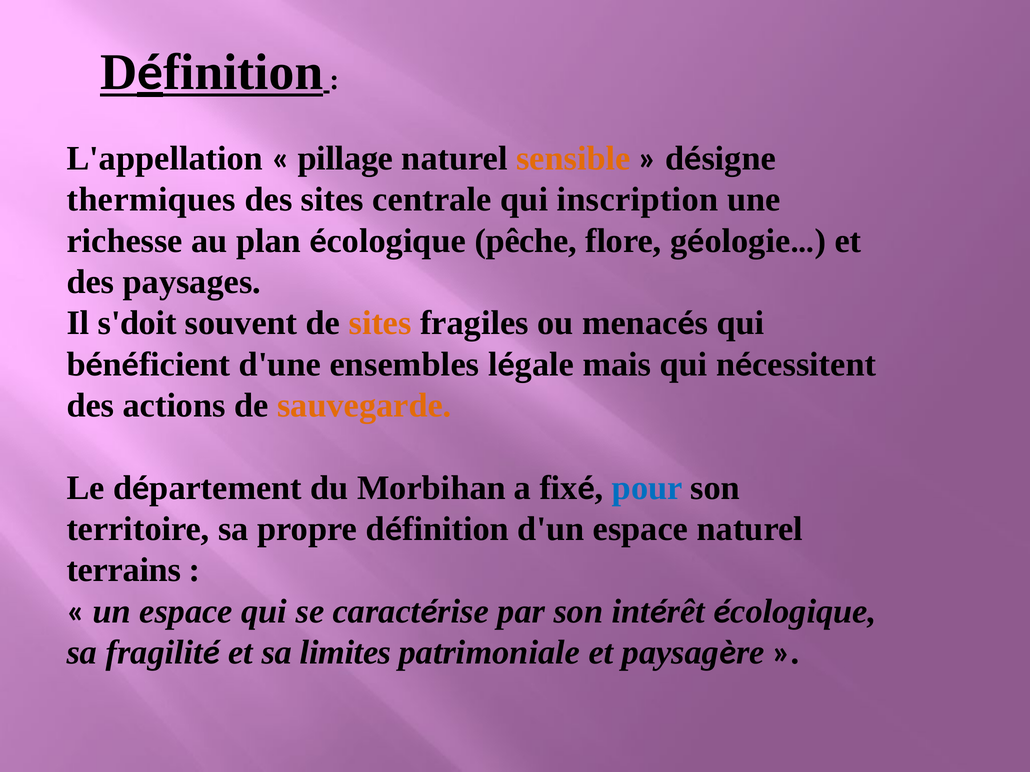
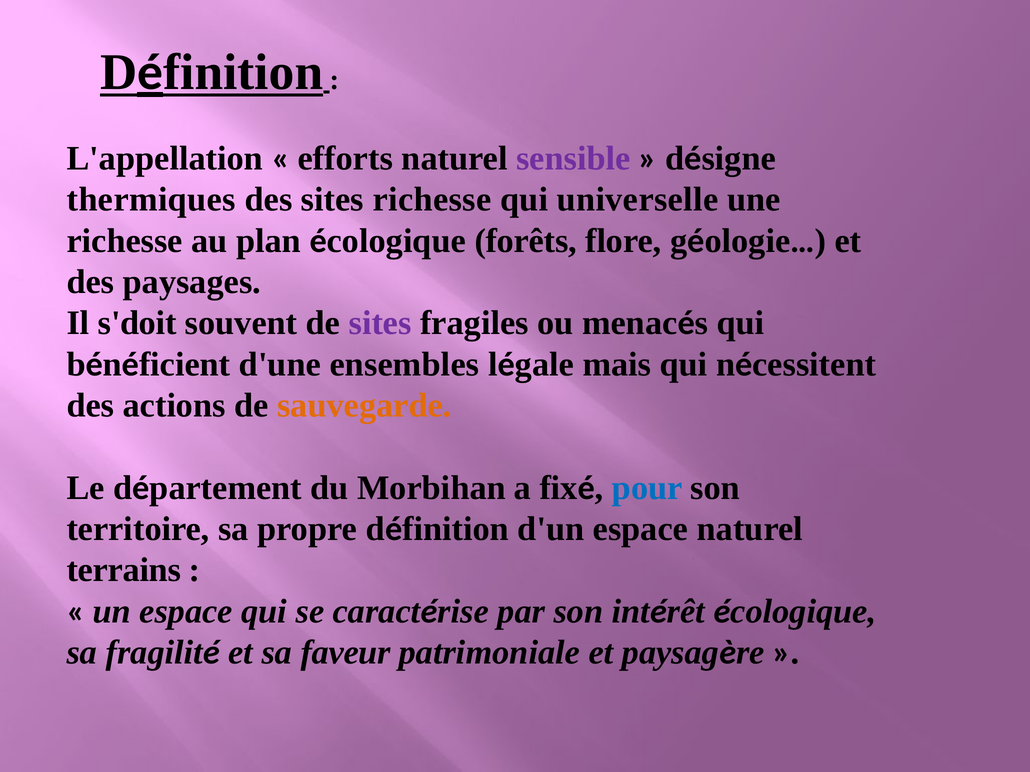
pillage: pillage -> efforts (345, 159)
sensible colour: orange -> purple (573, 159)
sites centrale: centrale -> richesse (432, 200)
inscription: inscription -> universelle (638, 200)
pêche: pêche -> forêts (526, 241)
sites colour: orange -> purple (380, 323)
limites: limites -> faveur (346, 653)
